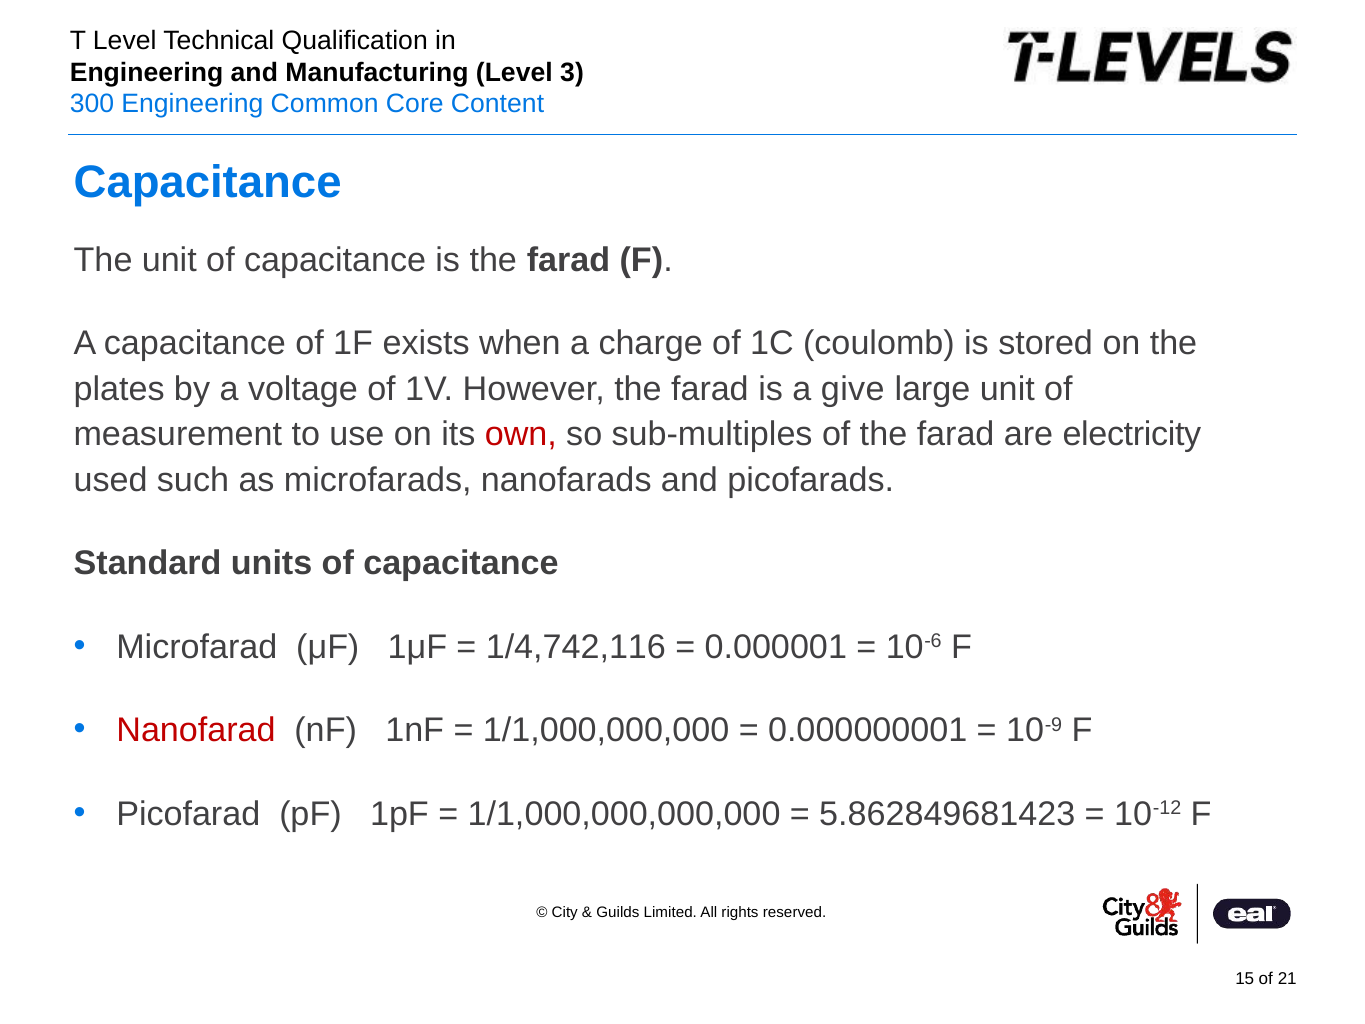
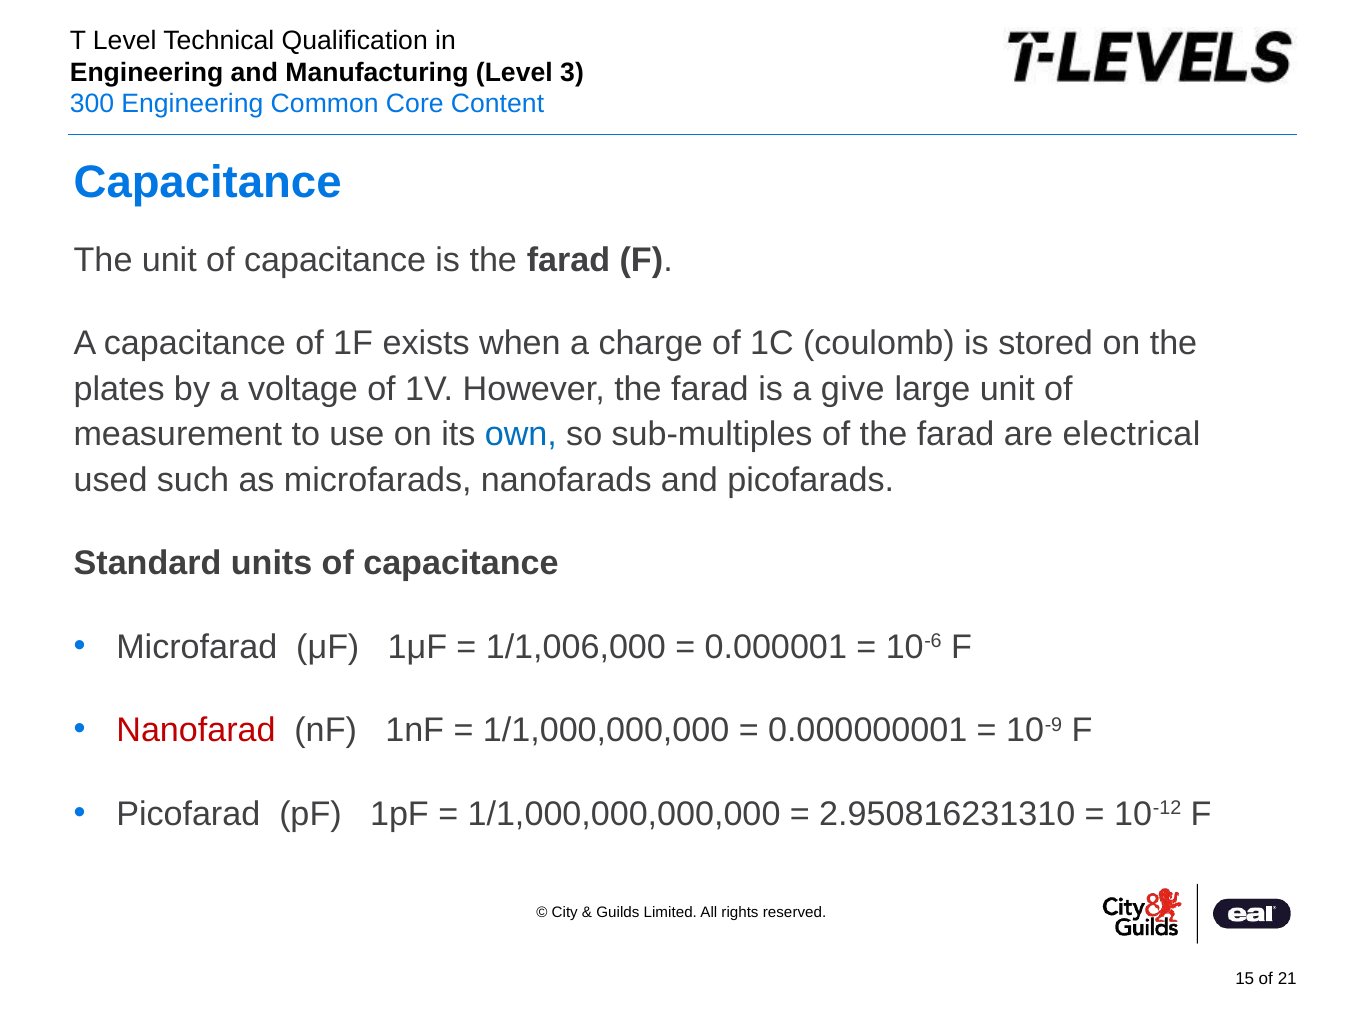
own colour: red -> blue (521, 434)
electricity: electricity -> electrical (1132, 434)
1/4,742,116: 1/4,742,116 -> 1/1,006,000 (576, 647)
5.862849681423: 5.862849681423 -> 2.950816231310 (947, 814)
